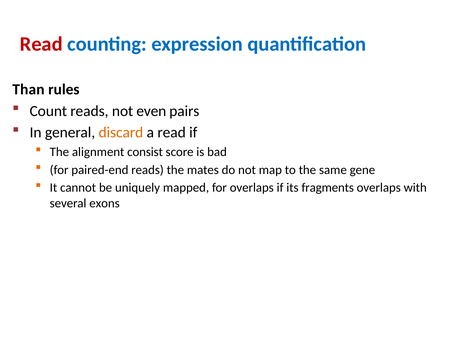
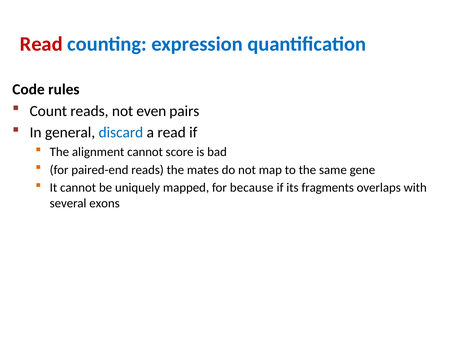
Than: Than -> Code (29, 89)
discard colour: orange -> blue (121, 132)
alignment consist: consist -> cannot (145, 152)
for overlaps: overlaps -> because (252, 188)
